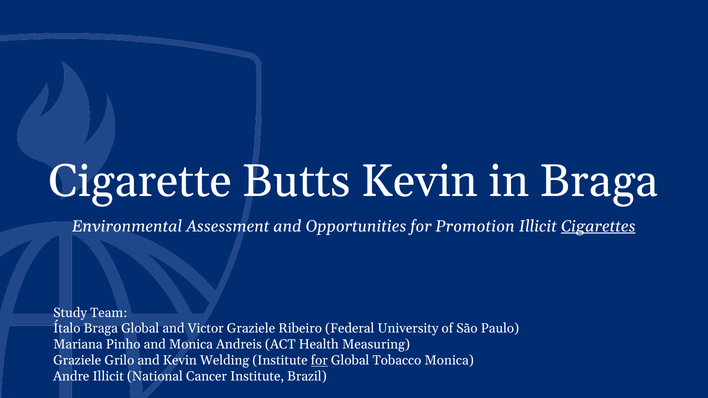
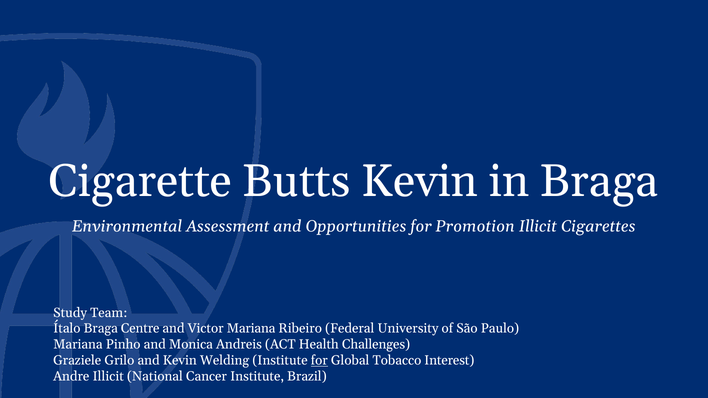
Cigarettes underline: present -> none (598, 226)
Braga Global: Global -> Centre (140, 329)
Victor Graziele: Graziele -> Mariana (251, 329)
Measuring: Measuring -> Challenges (376, 345)
Tobacco Monica: Monica -> Interest (449, 361)
